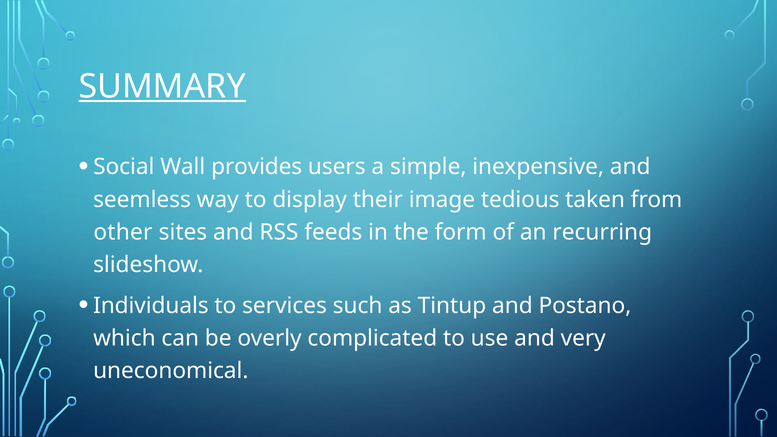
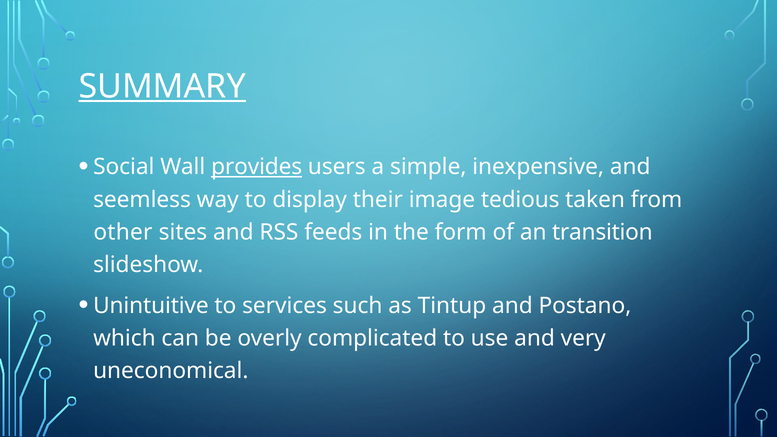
provides underline: none -> present (257, 167)
recurring: recurring -> transition (602, 232)
Individuals: Individuals -> Unintuitive (151, 306)
